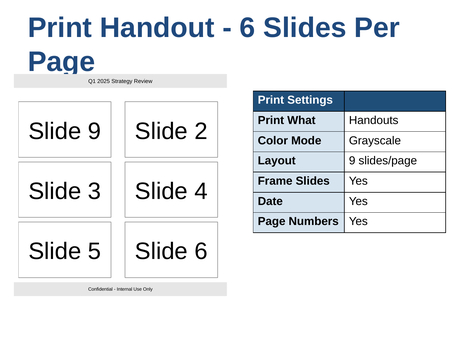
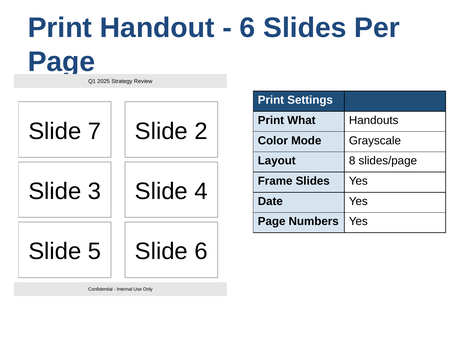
Slide 9: 9 -> 7 (95, 131)
Layout 9: 9 -> 8 (352, 161)
